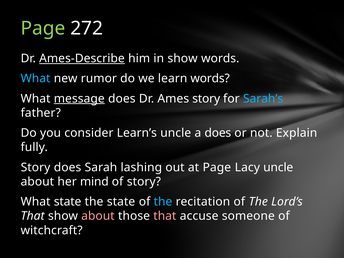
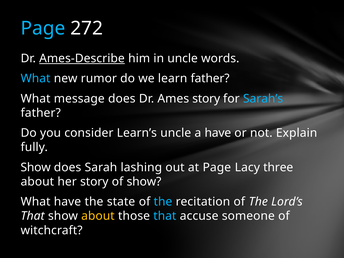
Page colour: light green -> light blue (43, 28)
in show: show -> uncle (183, 58)
learn words: words -> father (210, 79)
message underline: present -> none (79, 99)
a does: does -> have (218, 133)
Story: Story -> Show (36, 167)
Lacy uncle: uncle -> three (278, 167)
her mind: mind -> story (94, 182)
of story: story -> show (144, 182)
What state: state -> have (67, 202)
about colour: pink -> yellow (98, 216)
that colour: pink -> light blue (165, 216)
